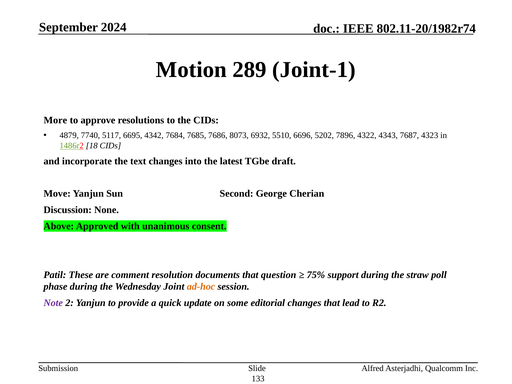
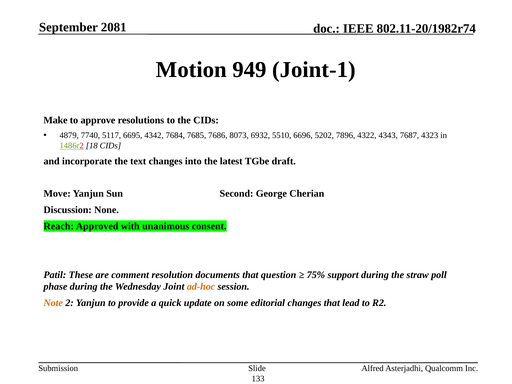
2024: 2024 -> 2081 (114, 27)
289: 289 -> 949 (249, 70)
More: More -> Make (55, 120)
Above: Above -> Reach (59, 226)
Note colour: purple -> orange (53, 303)
